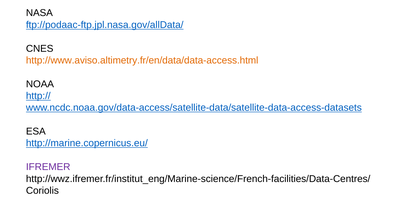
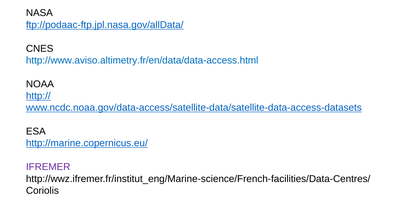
http://www.aviso.altimetry.fr/en/data/data-access.html colour: orange -> blue (142, 60)
